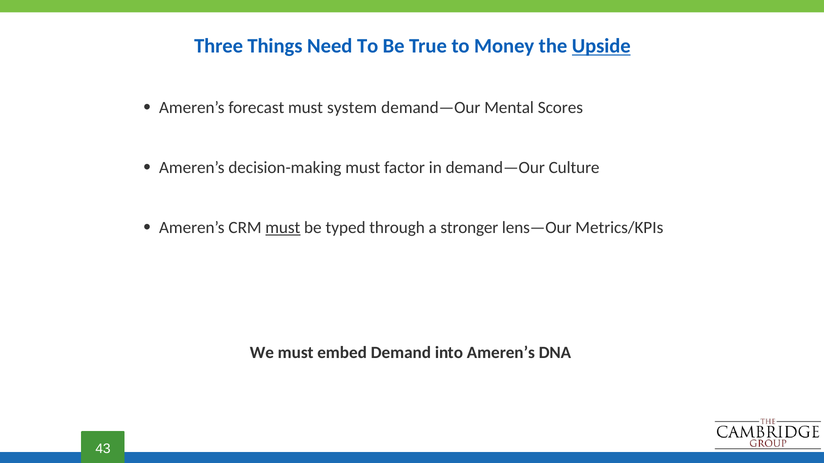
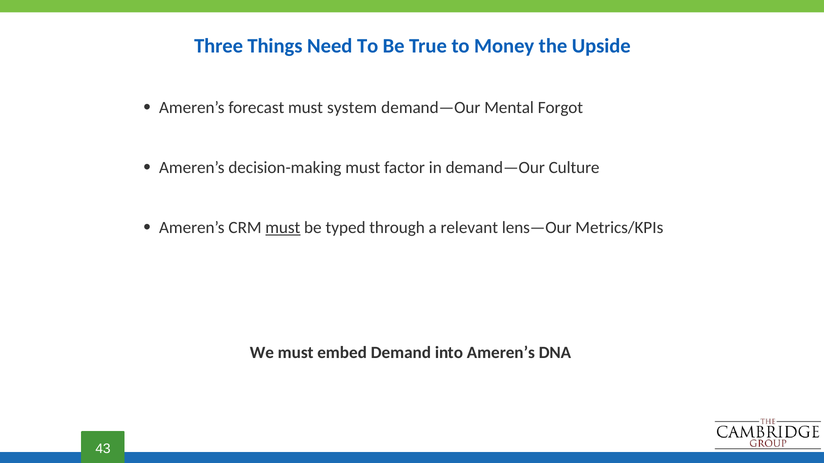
Upside underline: present -> none (601, 46)
Scores: Scores -> Forgot (560, 108)
stronger: stronger -> relevant (469, 228)
